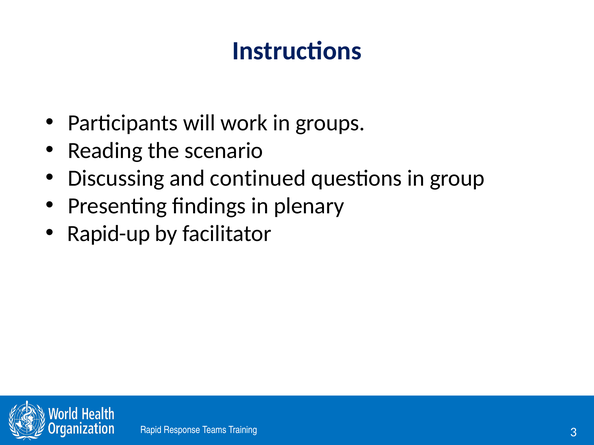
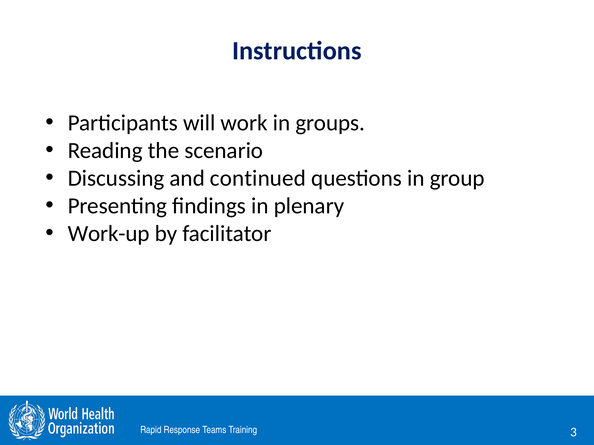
Rapid-up: Rapid-up -> Work-up (109, 234)
